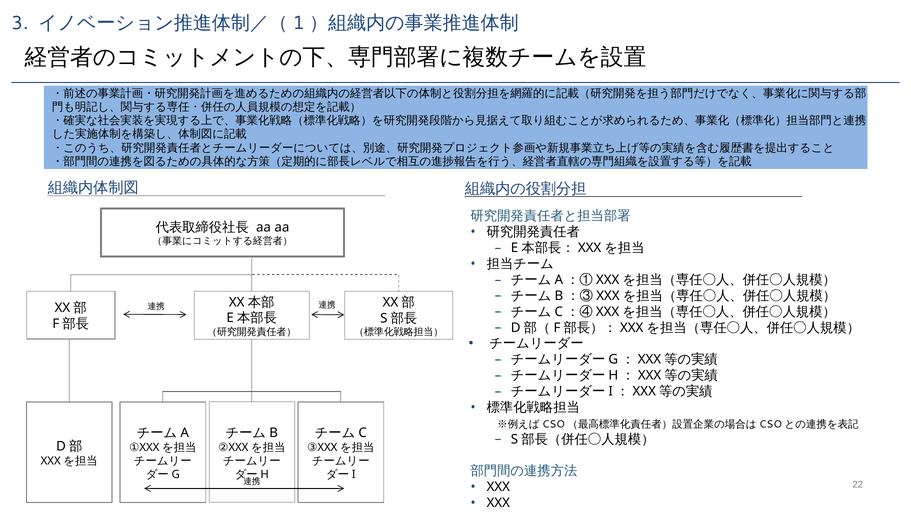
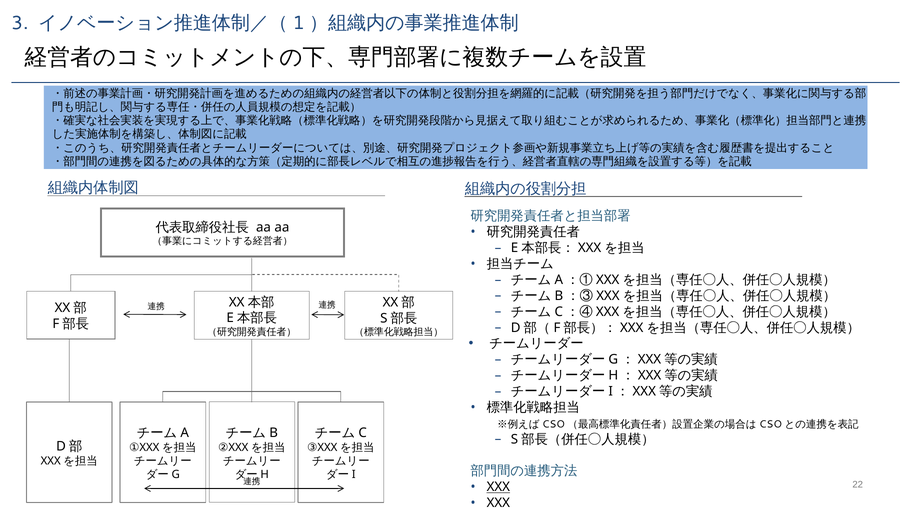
XXX underline: none -> present (498, 487)
